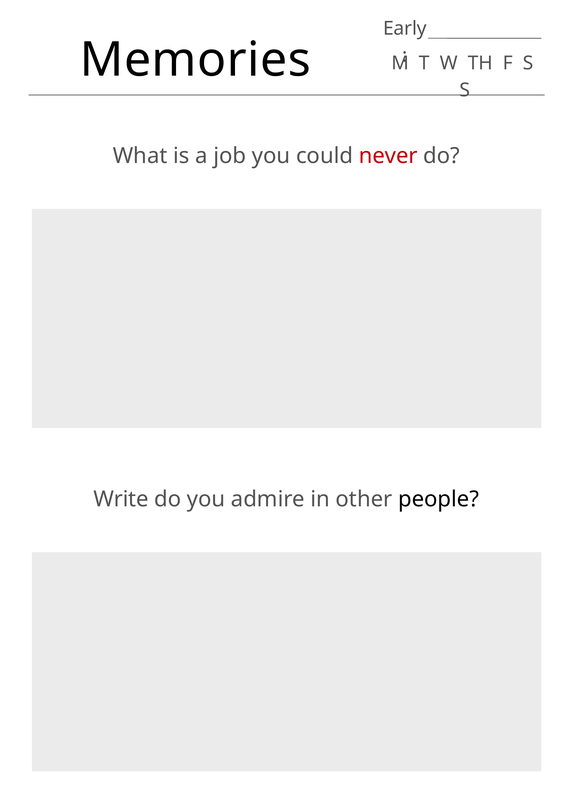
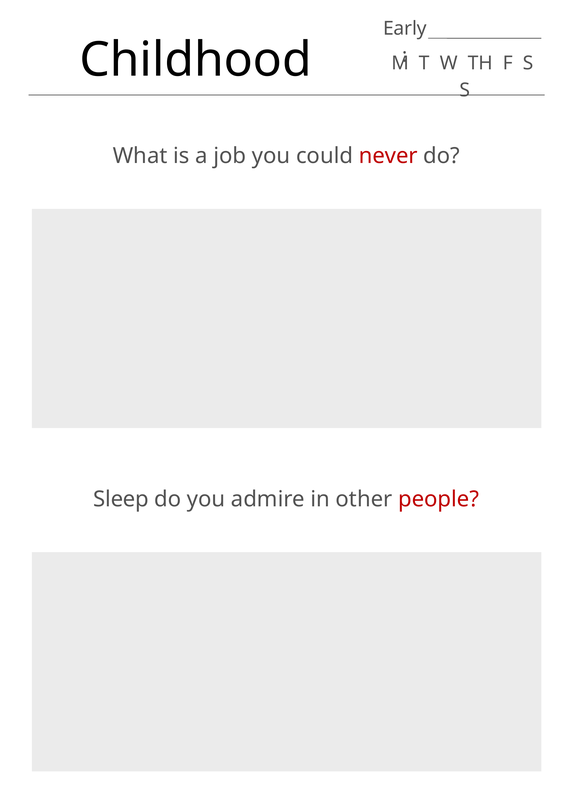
Memories: Memories -> Childhood (196, 60)
Write: Write -> Sleep (121, 499)
people colour: black -> red (439, 499)
